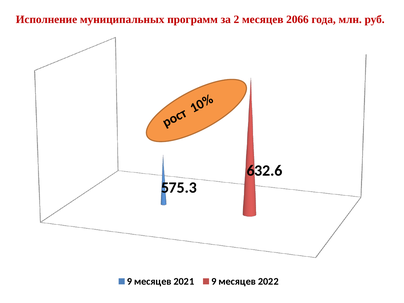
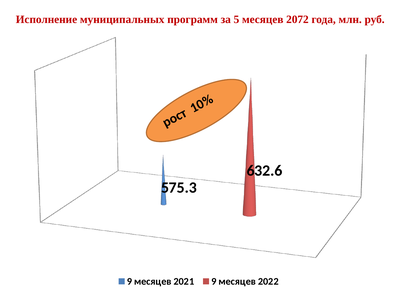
2: 2 -> 5 (236, 20)
2066: 2066 -> 2072 (297, 20)
